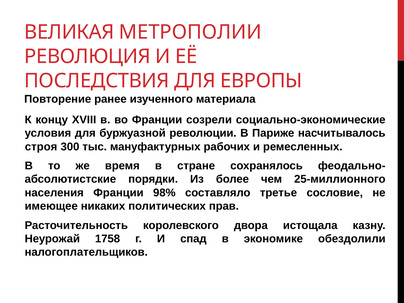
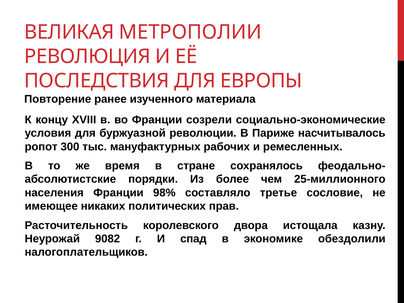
строя: строя -> ропот (41, 147)
1758: 1758 -> 9082 (108, 239)
